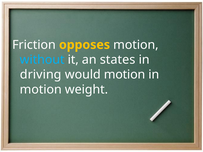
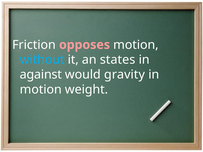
opposes colour: yellow -> pink (85, 45)
driving: driving -> against (41, 75)
would motion: motion -> gravity (124, 75)
